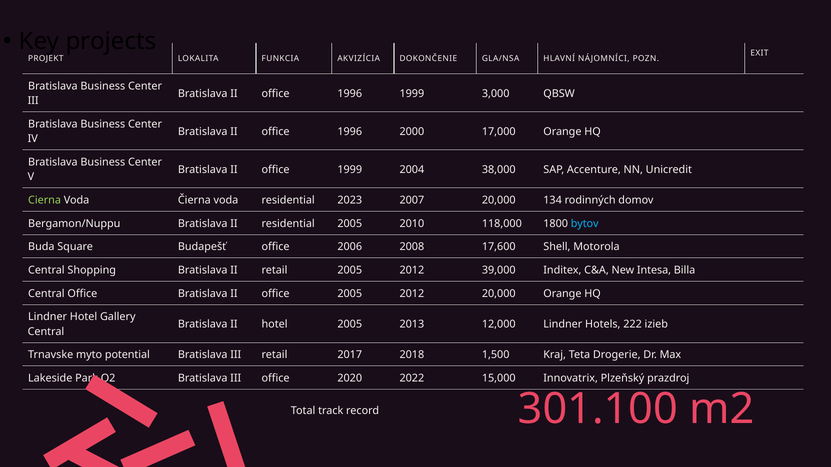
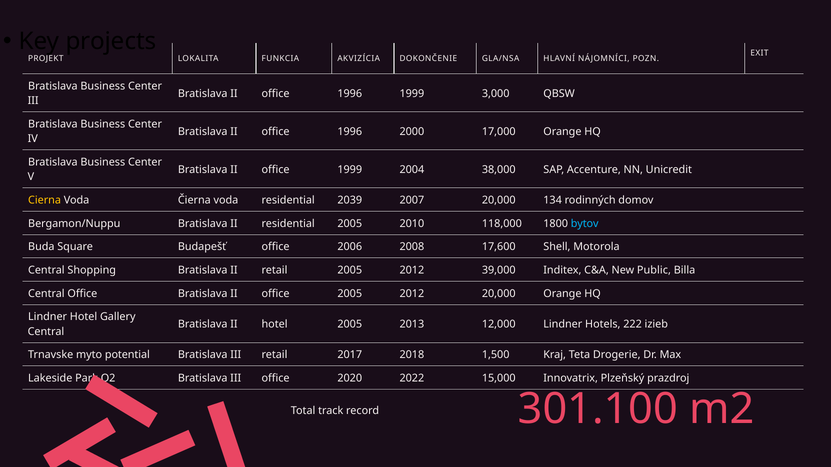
Cierna colour: light green -> yellow (45, 200)
2023: 2023 -> 2039 (350, 200)
Intesa: Intesa -> Public (654, 270)
